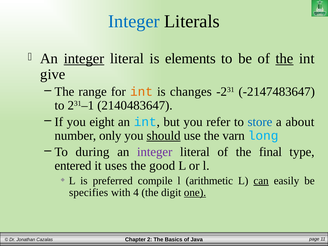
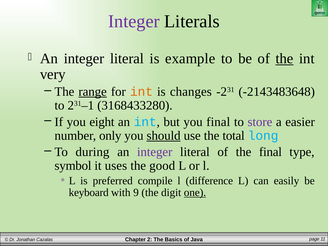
Integer colour: blue -> purple (134, 21)
integer underline: present -> none (84, 59)
elements: elements -> example (190, 59)
give: give -> very (53, 74)
range underline: none -> present (93, 92)
-2147483647: -2147483647 -> -2143483648 (277, 92)
2140483647: 2140483647 -> 3168433280 (135, 106)
you refer: refer -> final (218, 122)
store colour: blue -> purple (260, 122)
about: about -> easier (300, 122)
varn: varn -> total (234, 136)
entered: entered -> symbol (73, 166)
arithmetic: arithmetic -> difference (209, 181)
can underline: present -> none (261, 181)
specifies: specifies -> keyboard (89, 193)
4: 4 -> 9 (136, 193)
